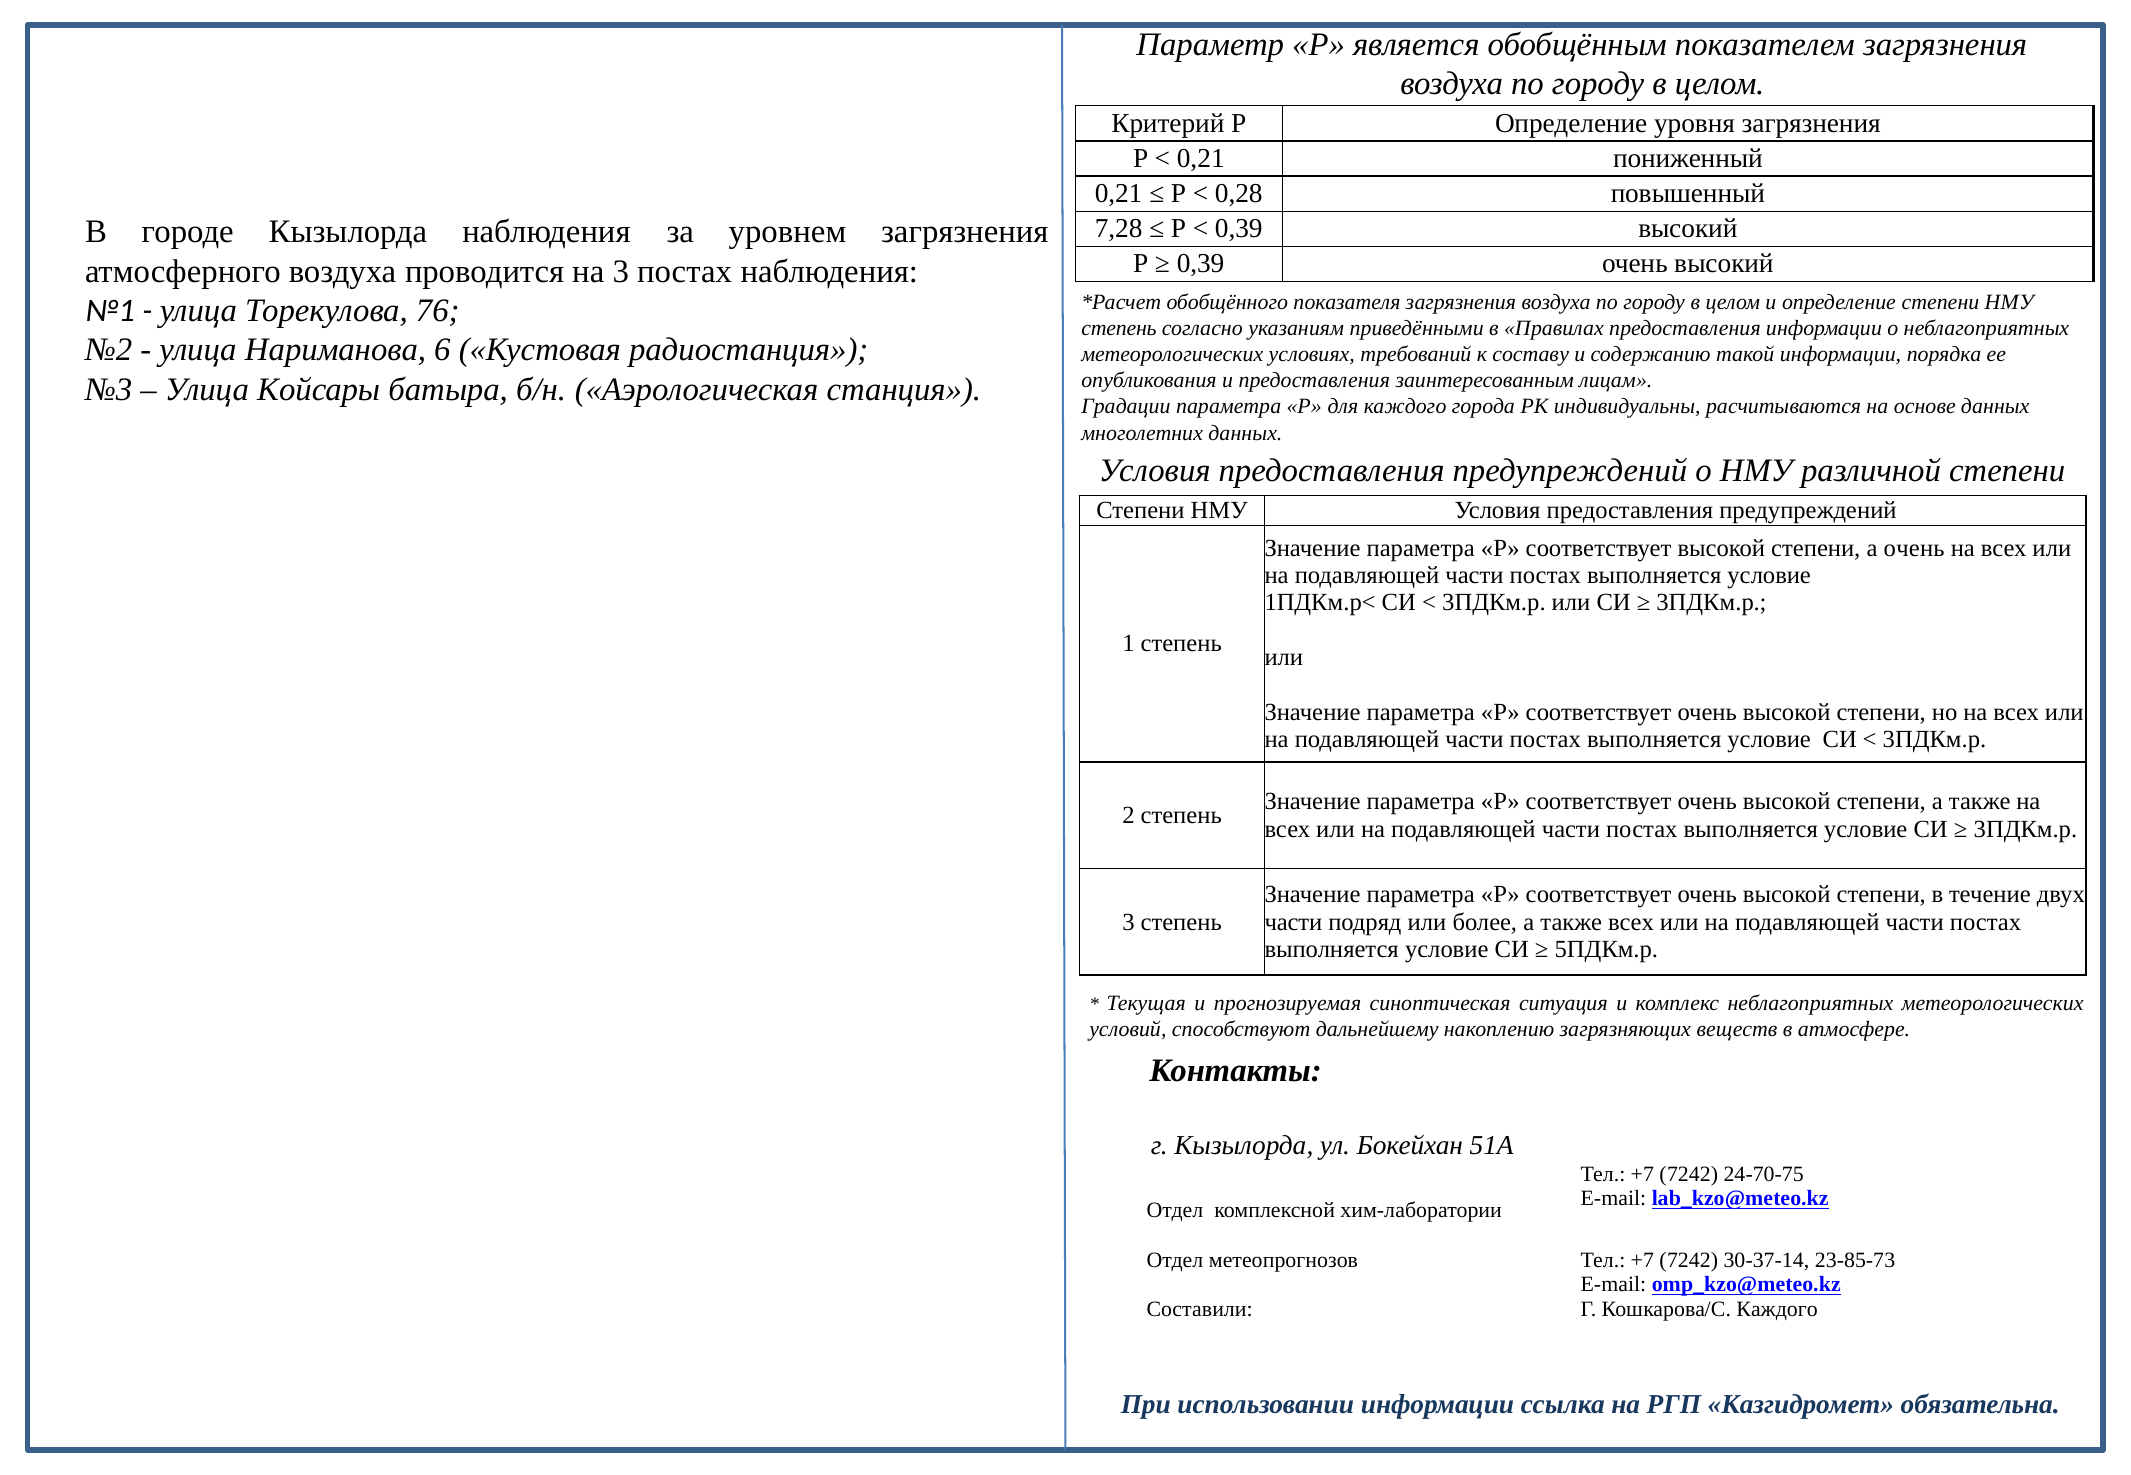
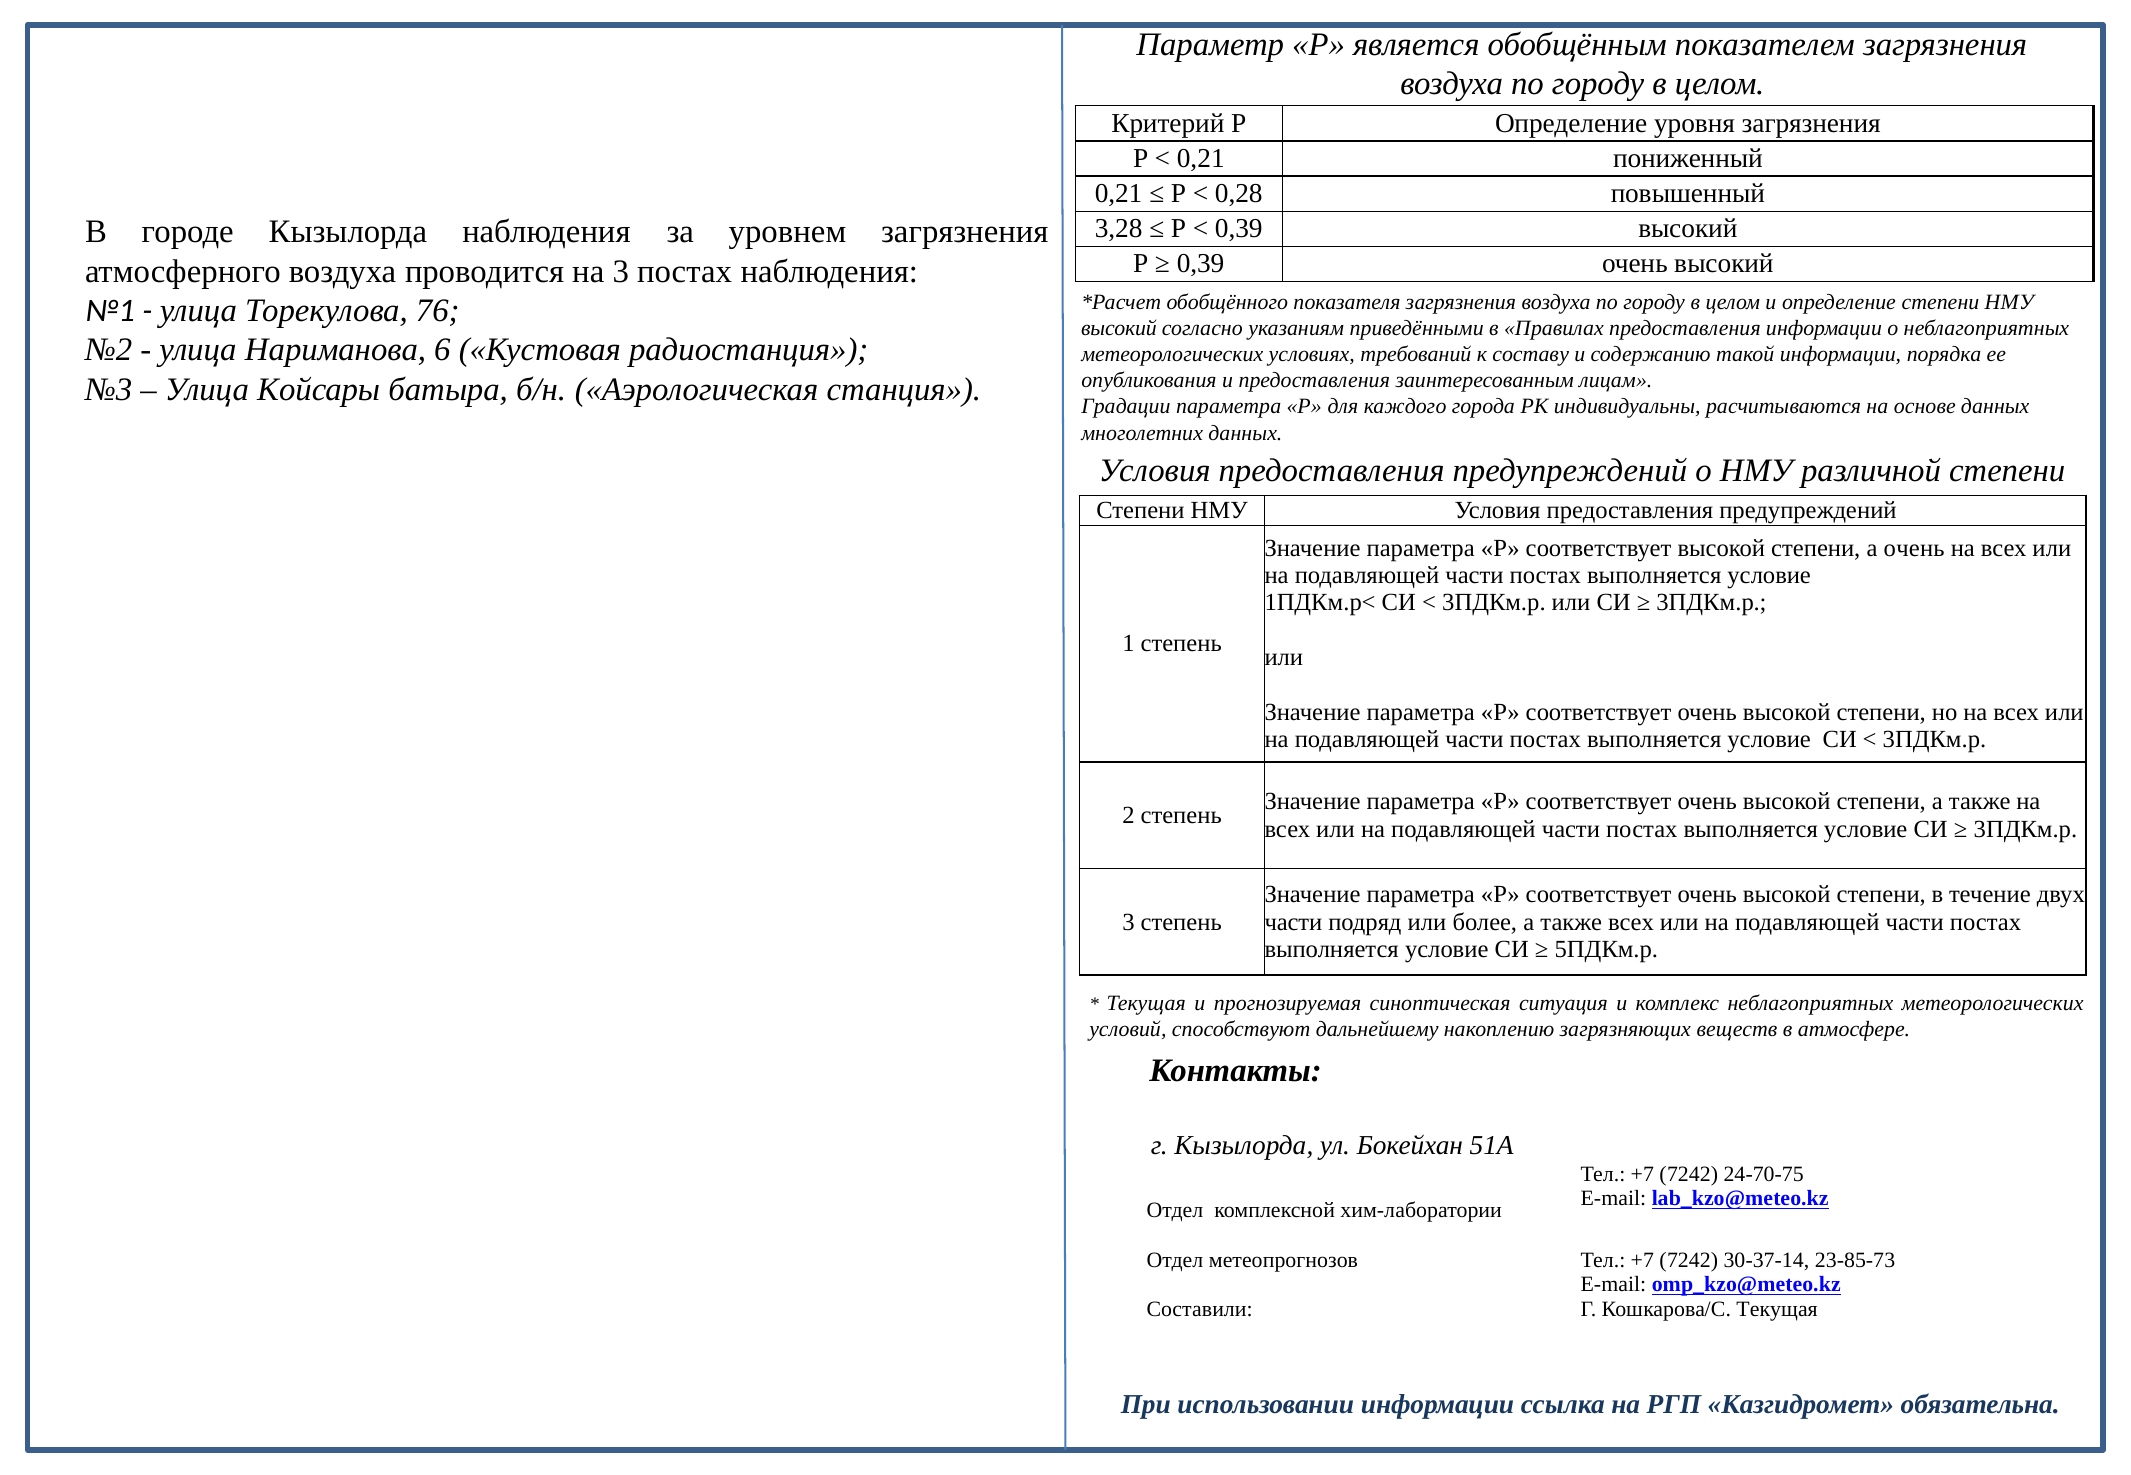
7,28: 7,28 -> 3,28 (1119, 229)
степень: степень -> высокий (1119, 328)
Кошкарова/С Каждого: Каждого -> Текущая (1777, 1309)
